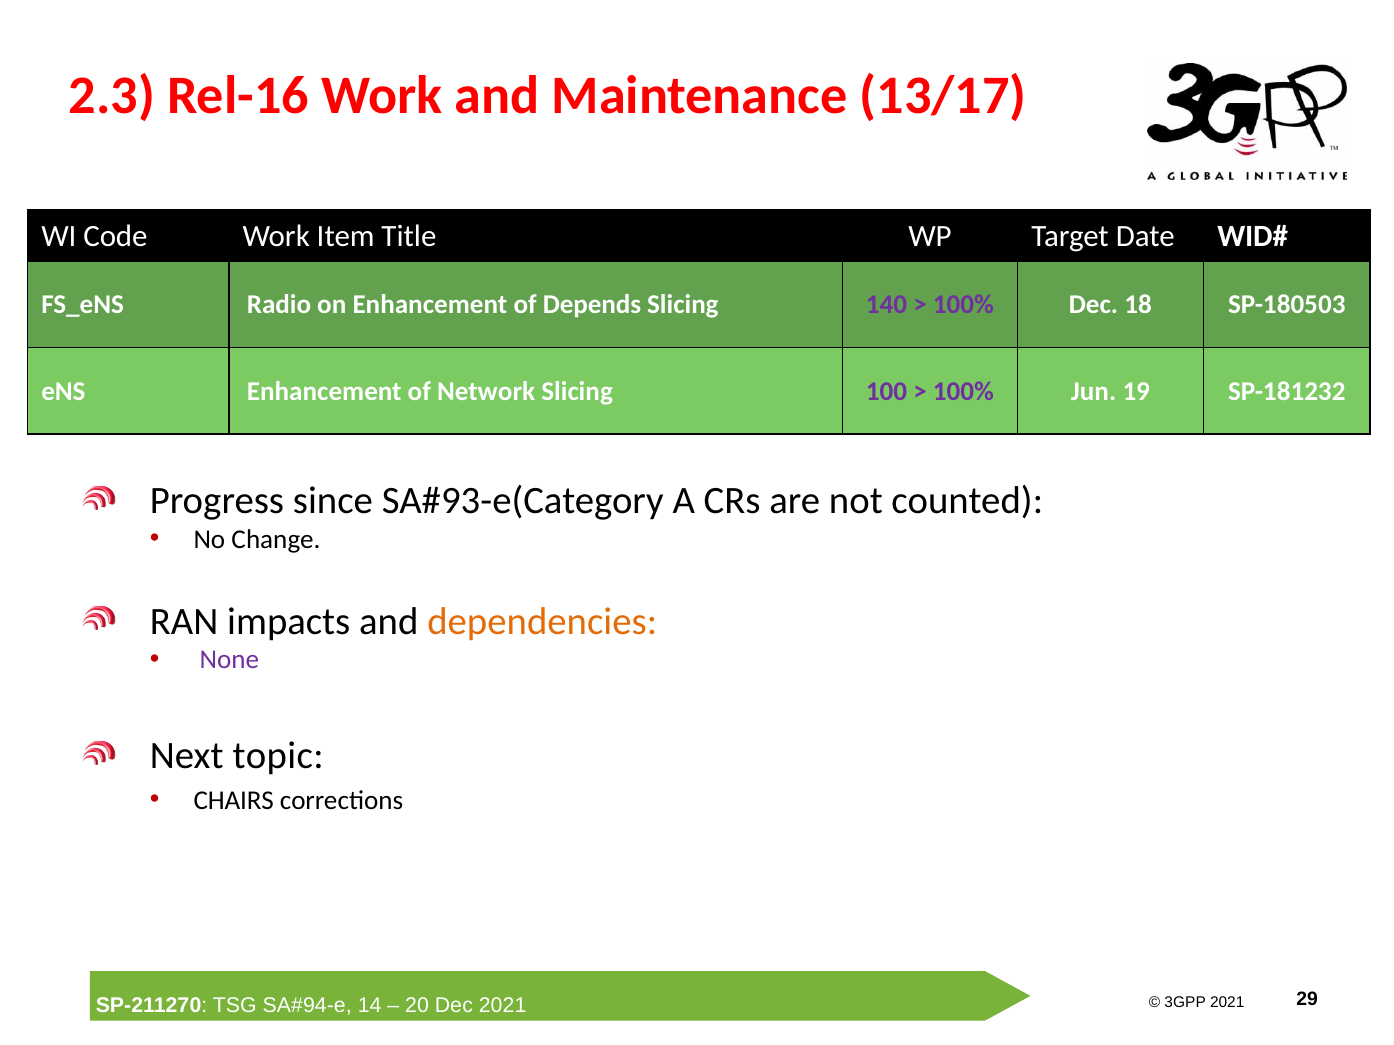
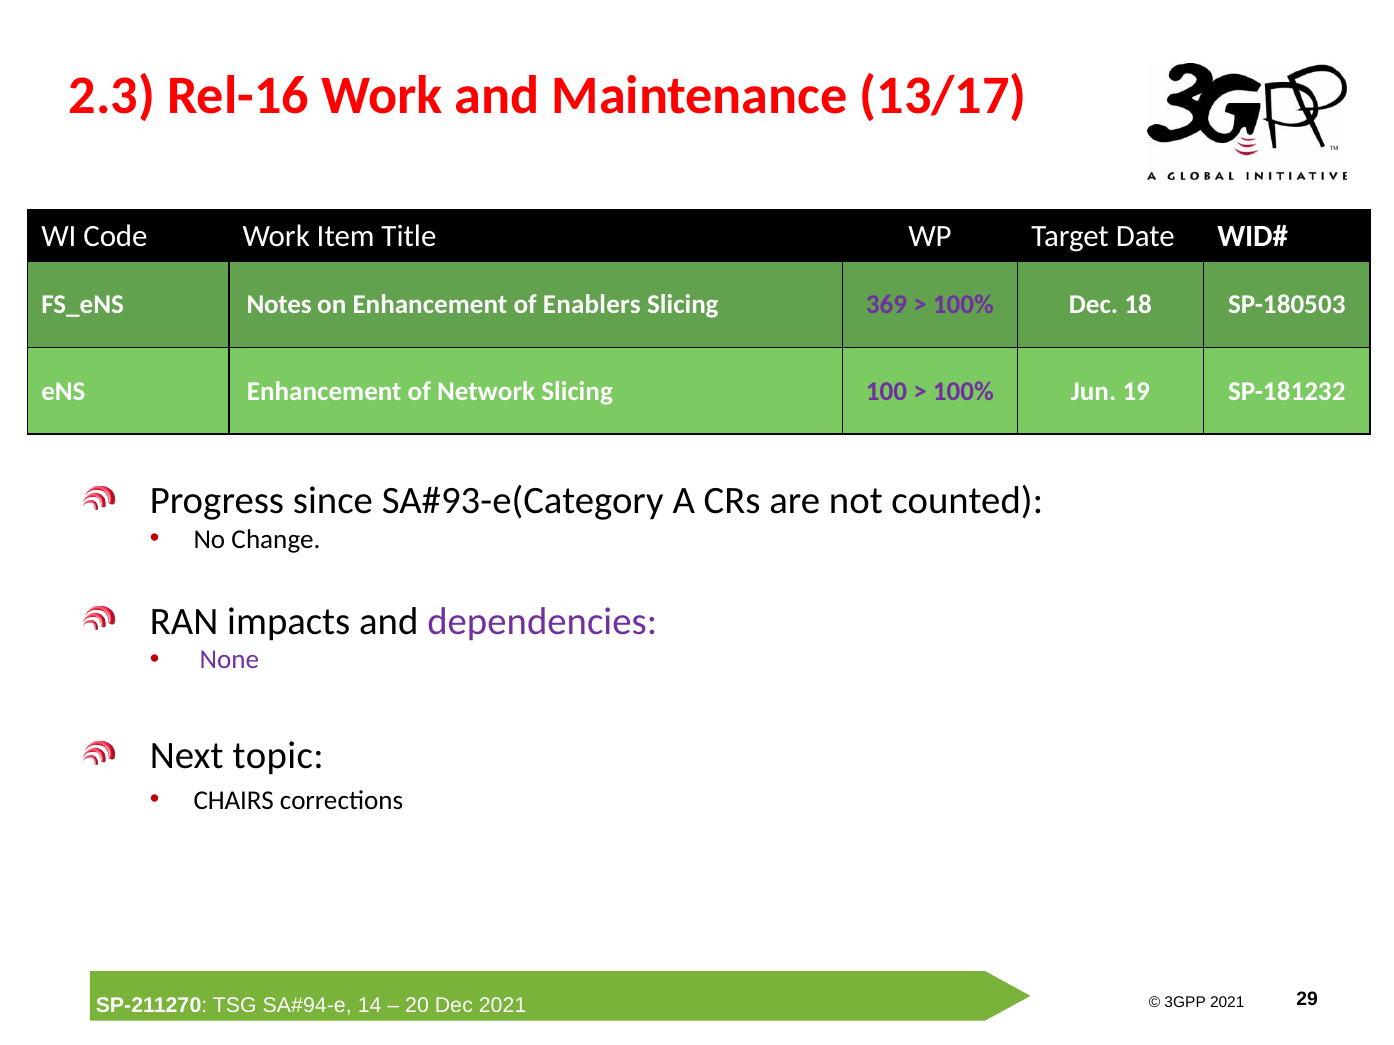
Radio: Radio -> Notes (279, 305)
Depends: Depends -> Enablers (592, 305)
140: 140 -> 369 (886, 305)
dependencies colour: orange -> purple (542, 622)
